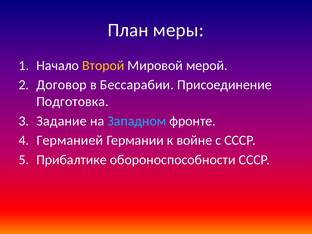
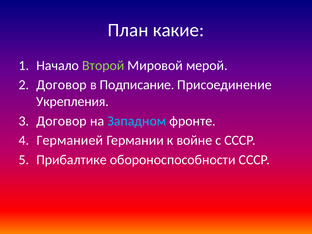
меры: меры -> какие (179, 30)
Второй colour: yellow -> light green (103, 65)
Бессарабии: Бессарабии -> Подписание (137, 85)
Подготовка: Подготовка -> Укрепления (73, 102)
Задание: Задание -> Договор (62, 121)
